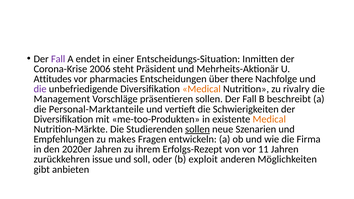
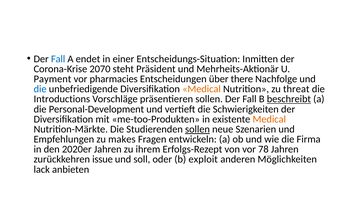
Fall colour: purple -> blue (58, 59)
2006: 2006 -> 2070 (100, 69)
Attitudes: Attitudes -> Payment (52, 79)
die colour: purple -> blue (40, 89)
rivalry: rivalry -> threat (296, 89)
Management: Management -> Introductions (62, 99)
beschreibt underline: none -> present (289, 99)
Personal-Marktanteile: Personal-Marktanteile -> Personal-Development (96, 109)
11: 11 -> 78 (263, 149)
gibt: gibt -> lack (42, 169)
